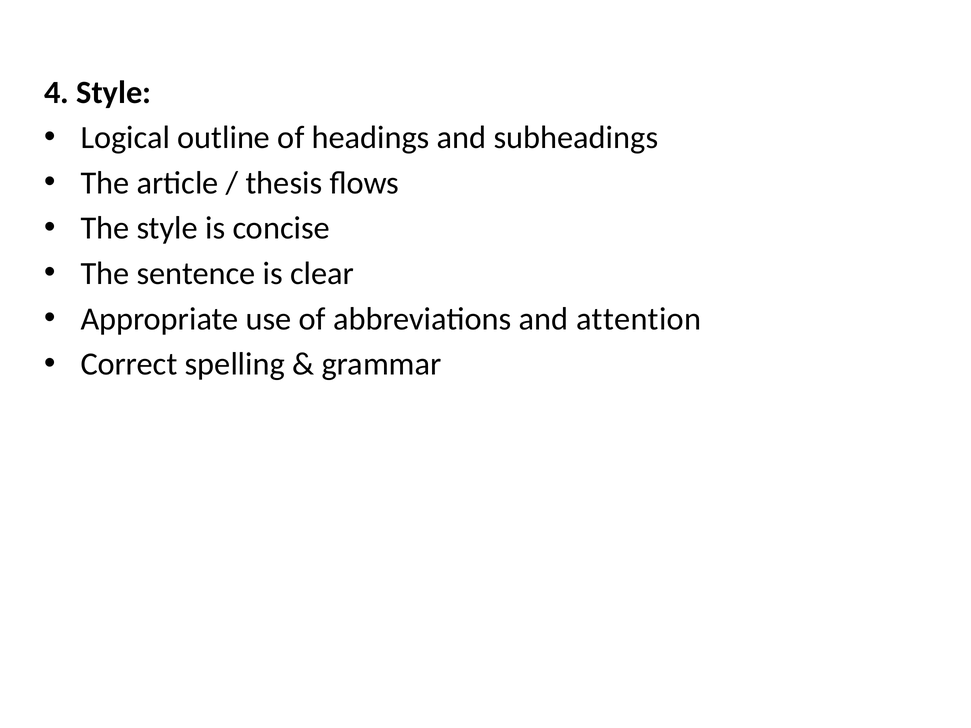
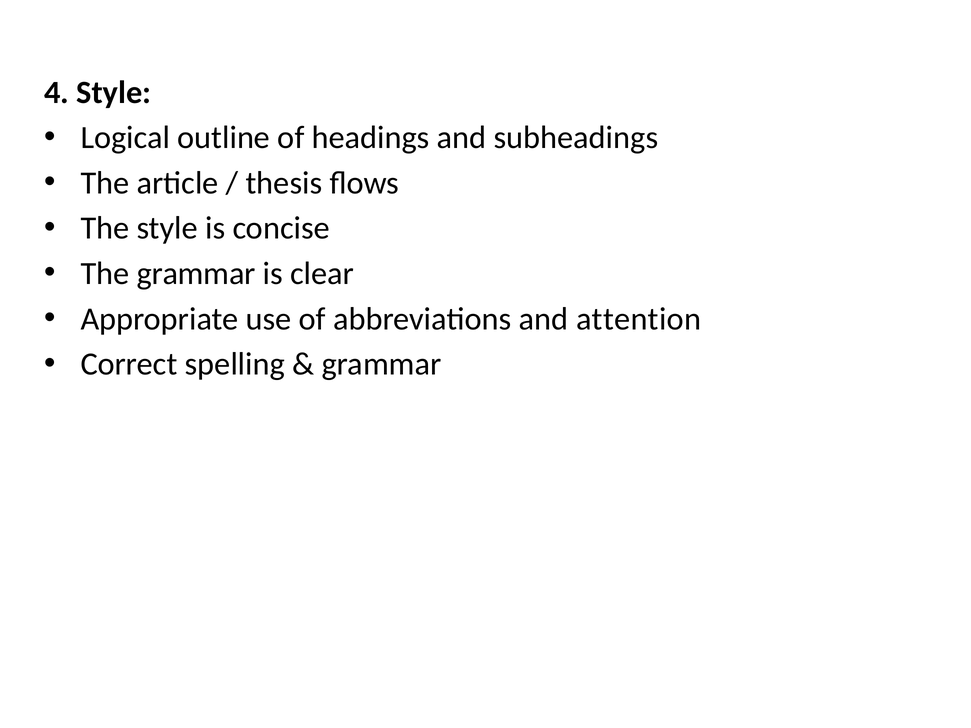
The sentence: sentence -> grammar (196, 274)
